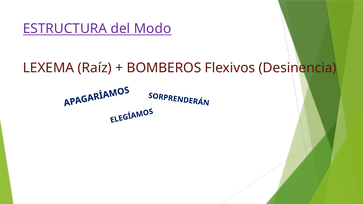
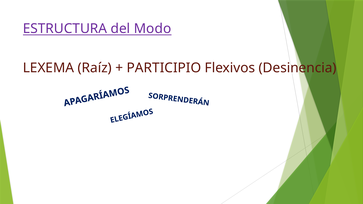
BOMBEROS: BOMBEROS -> PARTICIPIO (164, 68)
